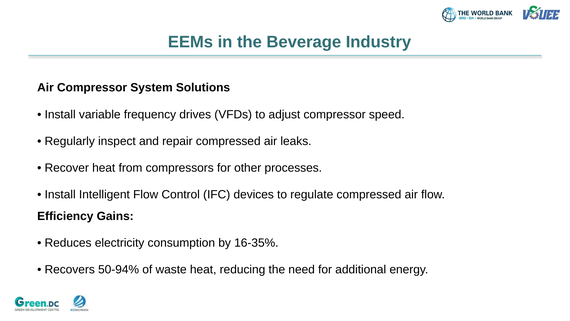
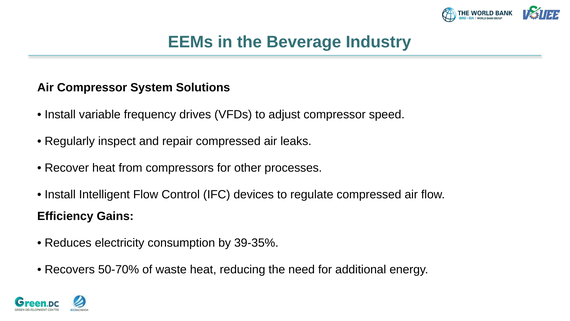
16-35%: 16-35% -> 39-35% (256, 243)
50-94%: 50-94% -> 50-70% (119, 269)
